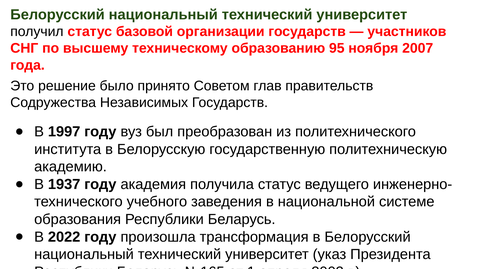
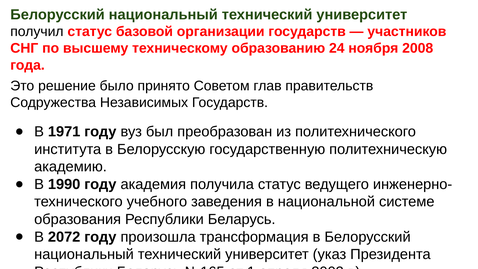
95: 95 -> 24 (337, 48)
2007: 2007 -> 2008 (418, 48)
1997: 1997 -> 1971 (64, 132)
1937: 1937 -> 1990 (64, 184)
2022: 2022 -> 2072 (64, 237)
